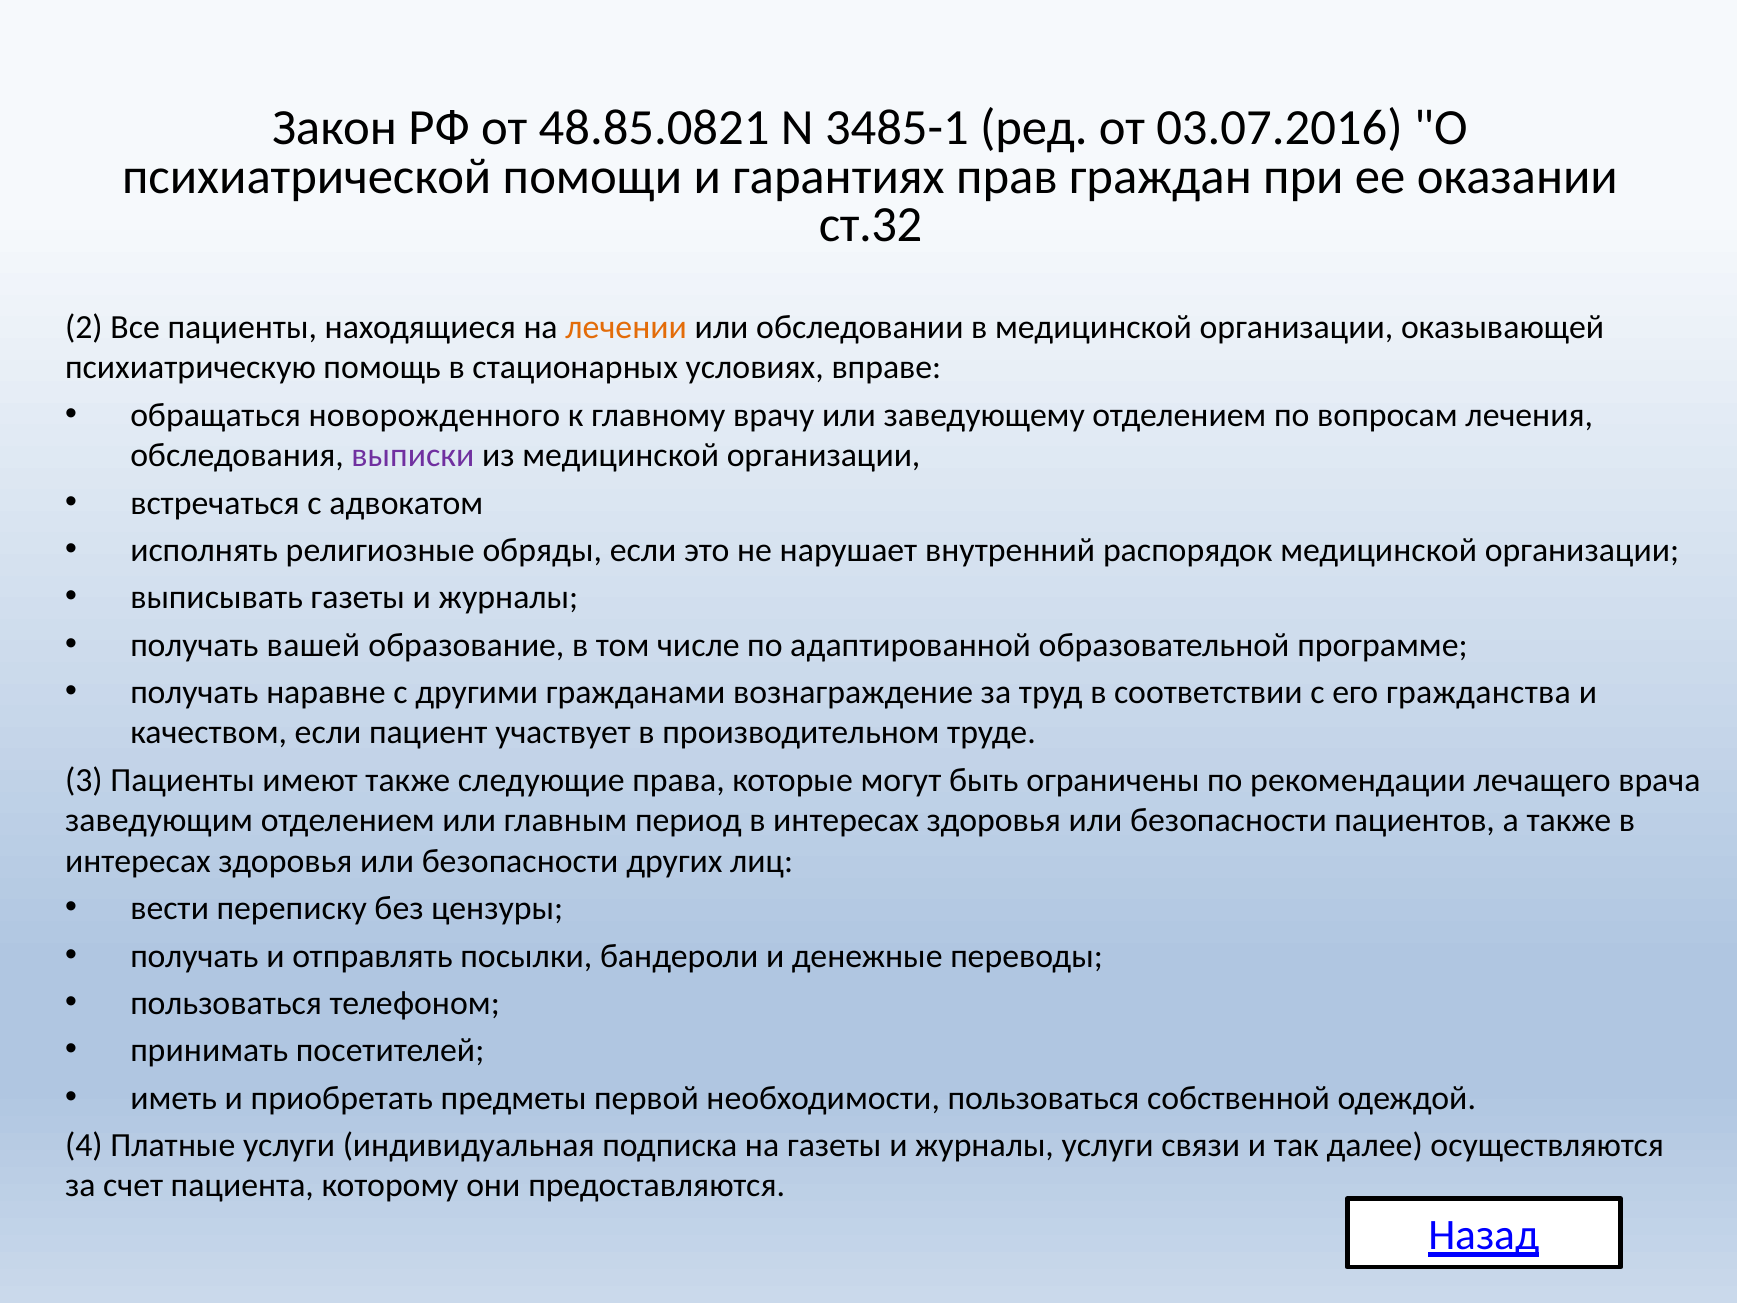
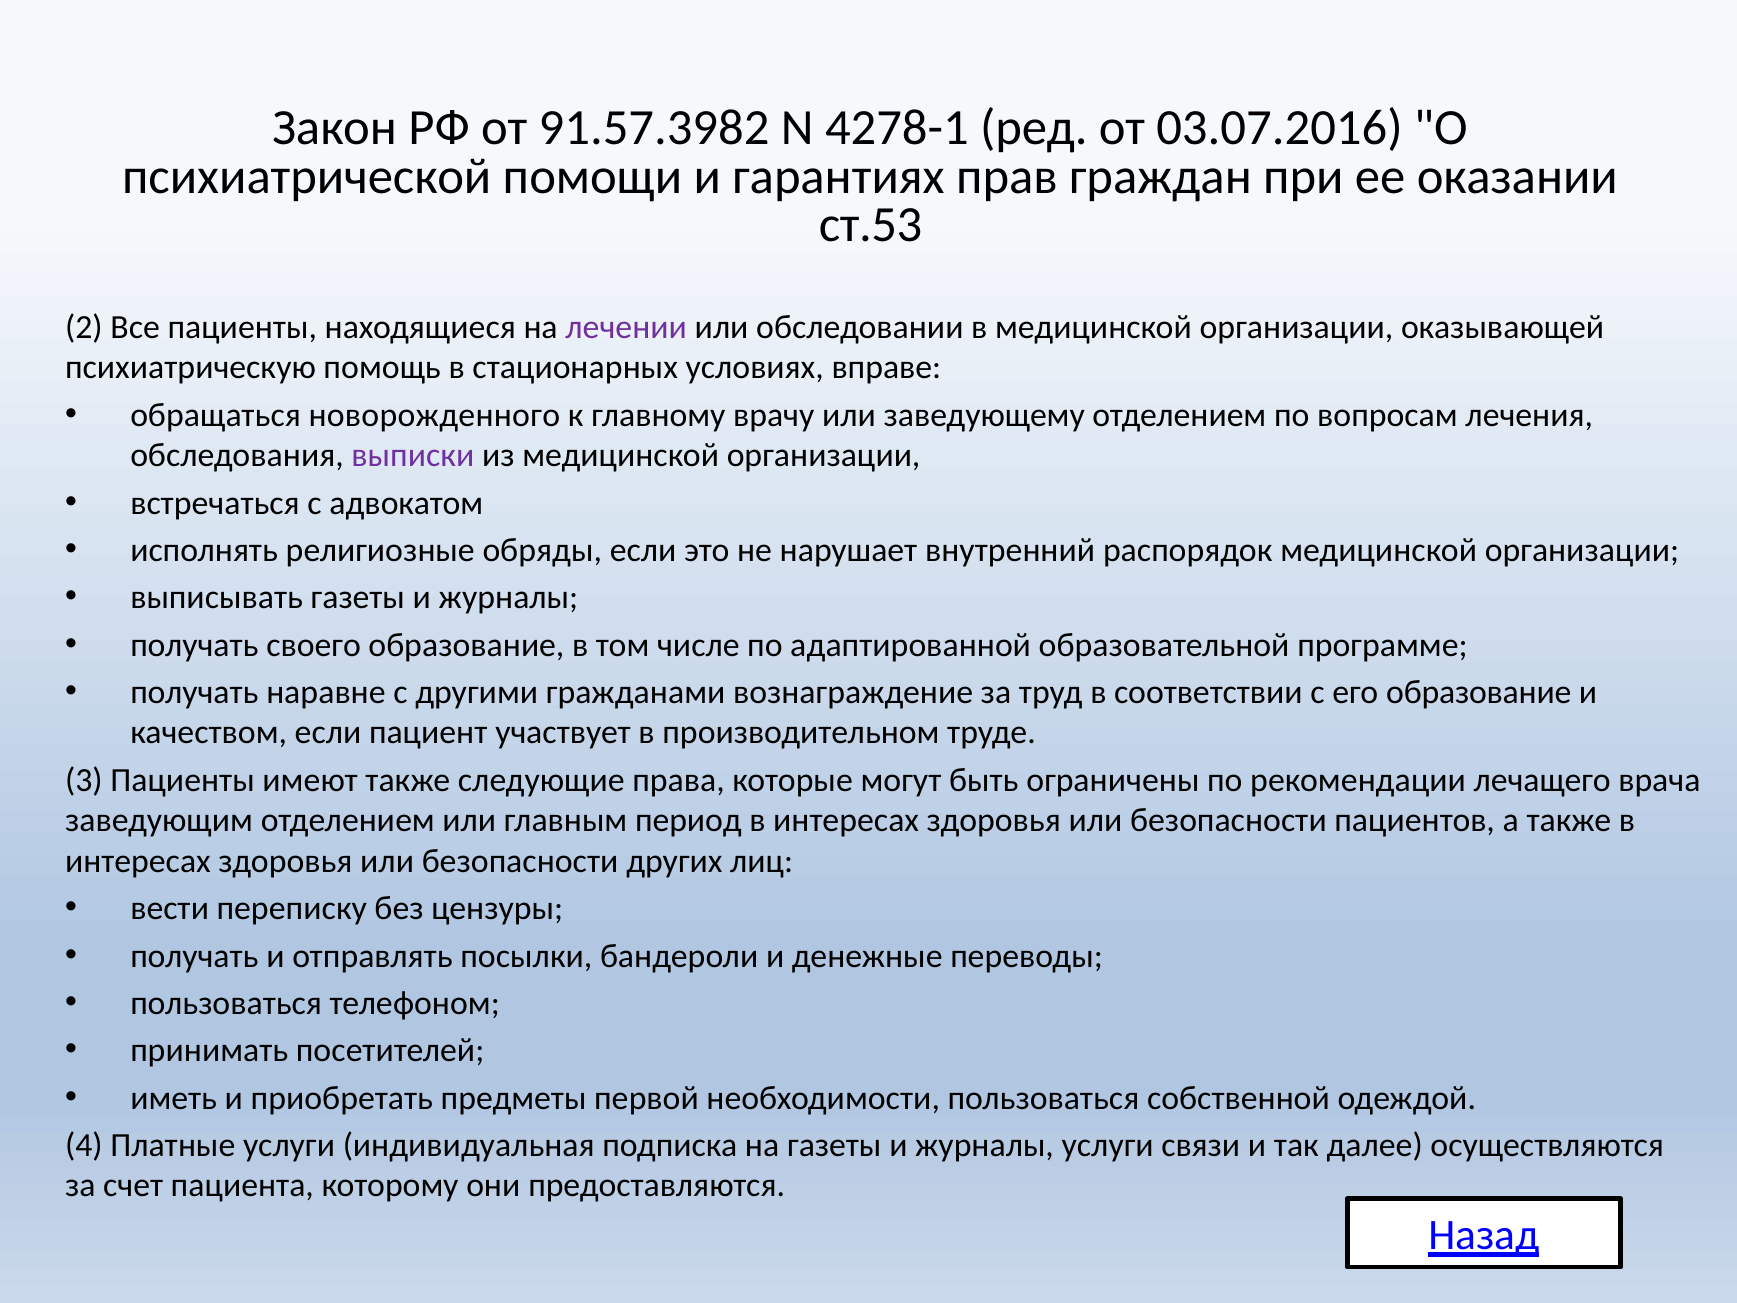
48.85.0821: 48.85.0821 -> 91.57.3982 (654, 128)
3485-1: 3485-1 -> 4278-1 (897, 128)
ст.32: ст.32 -> ст.53 (871, 225)
лечении colour: orange -> purple (626, 327)
вашей: вашей -> своего (314, 645)
его гражданства: гражданства -> образование (1479, 692)
